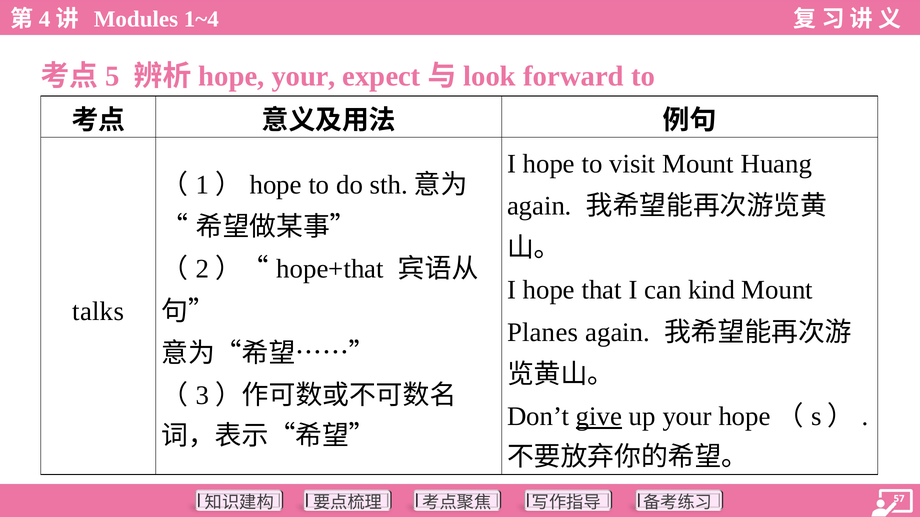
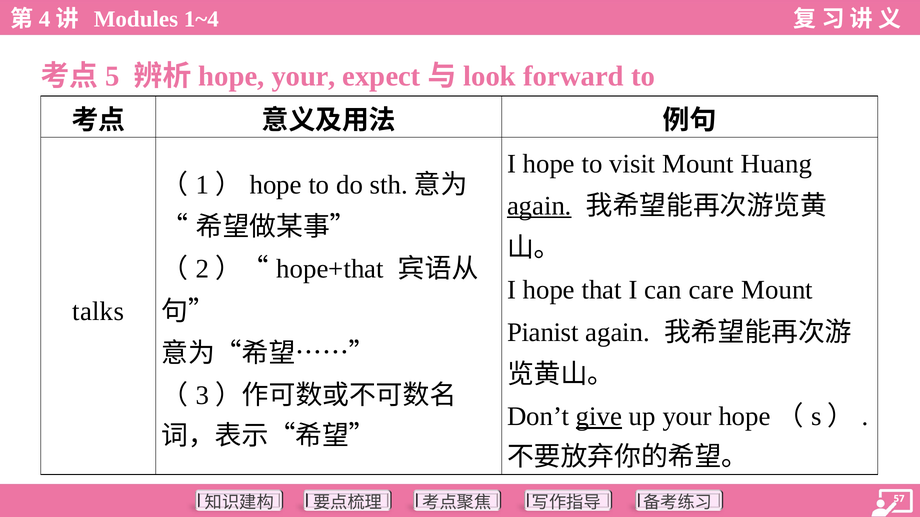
again underline: none -> present (539, 206)
kind: kind -> care (711, 290)
Planes: Planes -> Pianist (543, 333)
